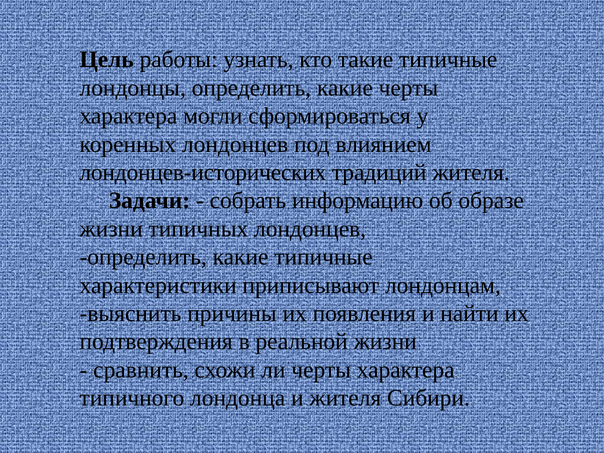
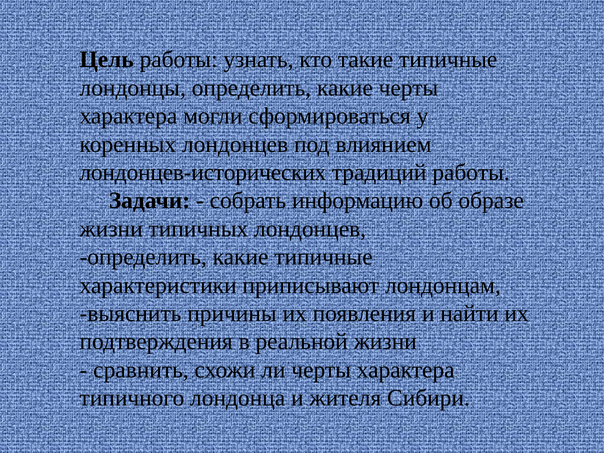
традиций жителя: жителя -> работы (471, 172)
